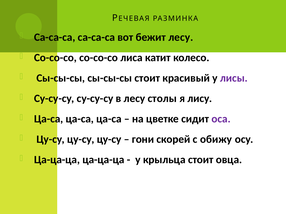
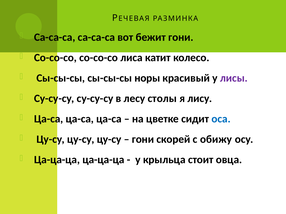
бежит лесу: лесу -> гони (181, 37)
сы-сы-сы стоит: стоит -> норы (147, 78)
оса colour: purple -> blue (221, 119)
